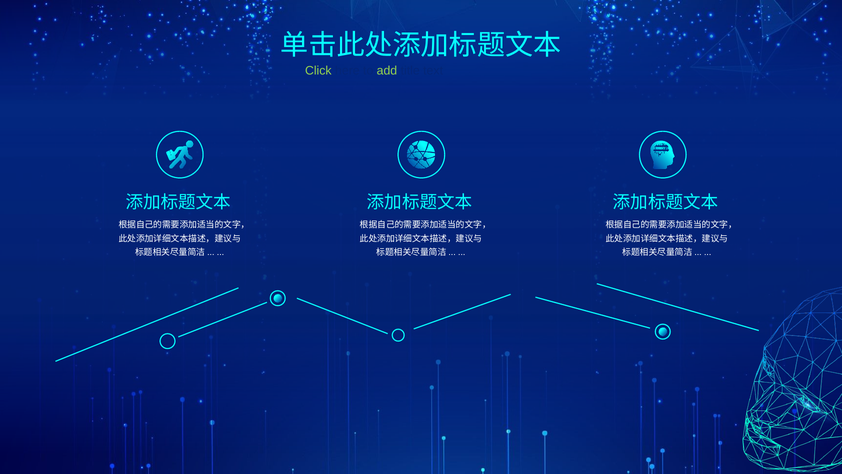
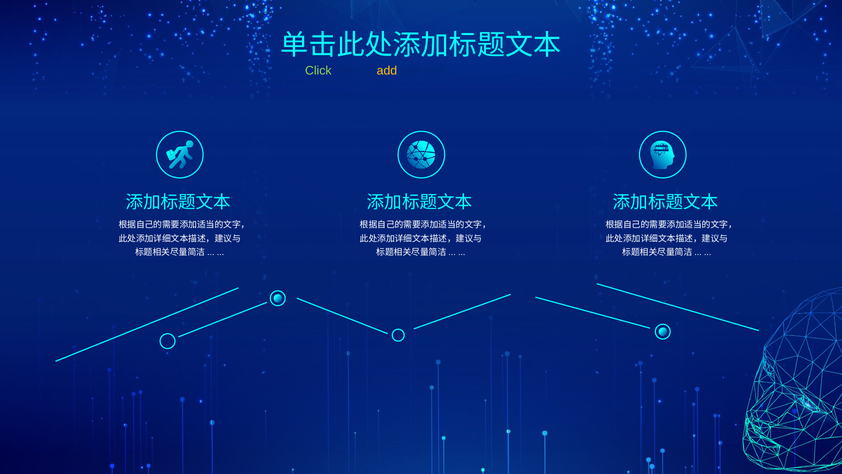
add colour: light green -> yellow (387, 71)
